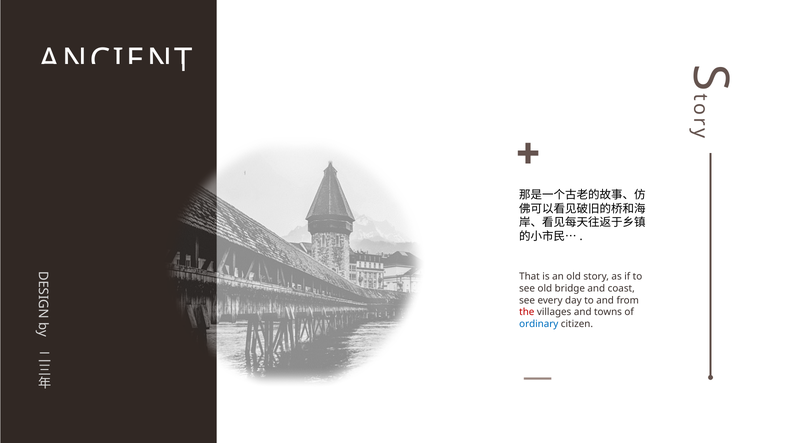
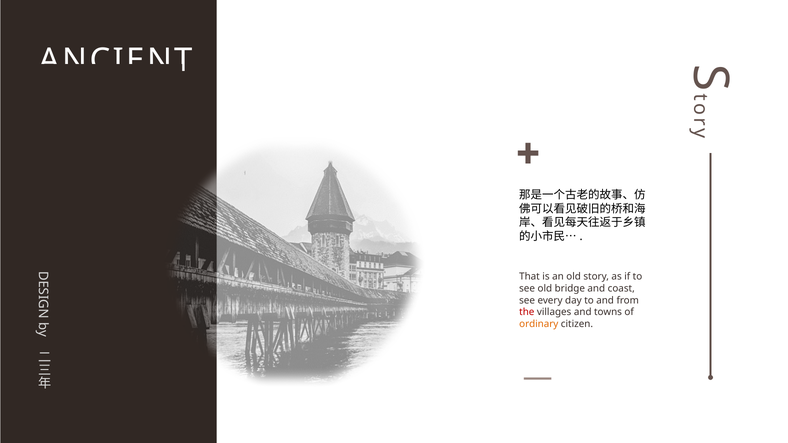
ordinary colour: blue -> orange (539, 324)
